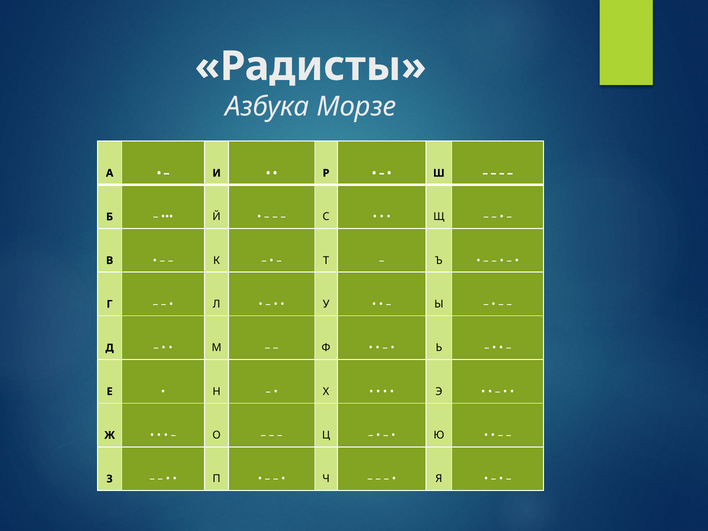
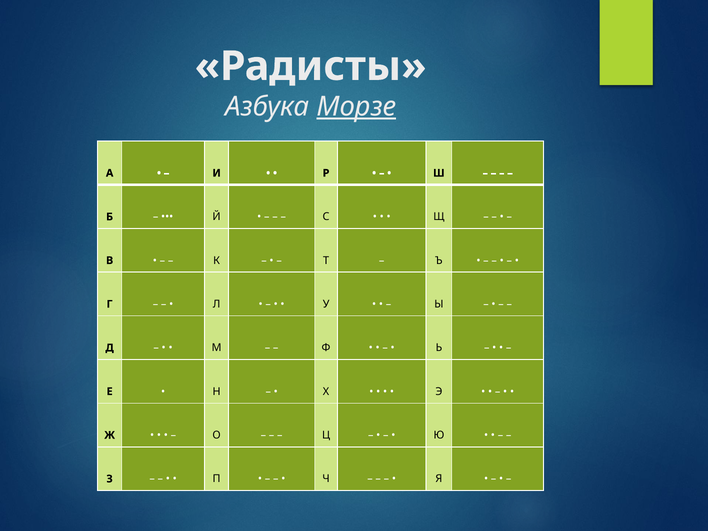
Морзе underline: none -> present (356, 107)
